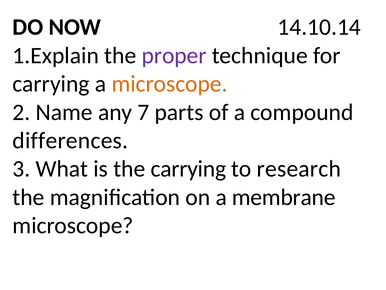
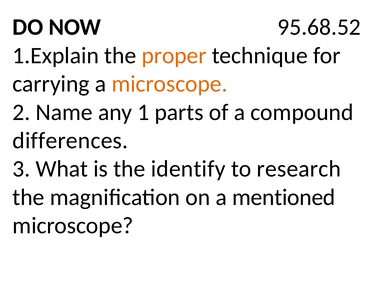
14.10.14: 14.10.14 -> 95.68.52 (319, 27)
proper colour: purple -> orange (174, 55)
7: 7 -> 1 (143, 112)
the carrying: carrying -> identify (188, 169)
membrane: membrane -> mentioned (284, 197)
